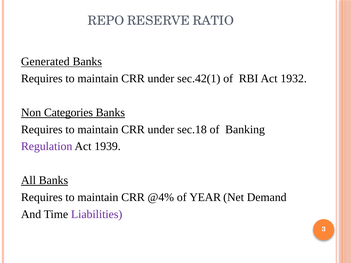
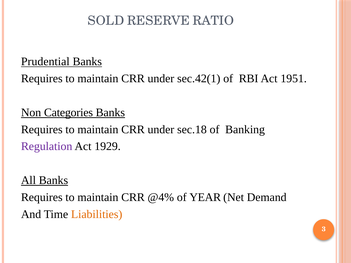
REPO: REPO -> SOLD (106, 21)
Generated: Generated -> Prudential (45, 62)
1932: 1932 -> 1951 (294, 79)
1939: 1939 -> 1929 (108, 146)
Liabilities colour: purple -> orange (97, 214)
